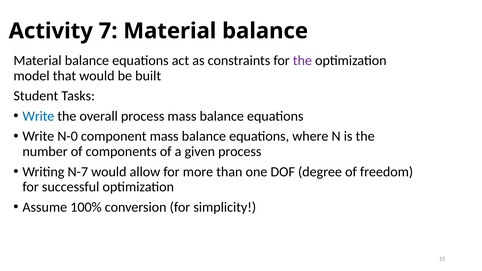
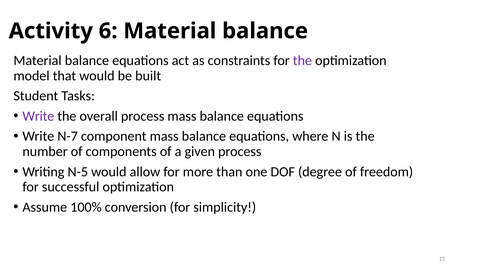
7: 7 -> 6 (108, 31)
Write colour: blue -> purple (38, 116)
N-0: N-0 -> N-7 (68, 136)
N-7: N-7 -> N-5 (78, 172)
